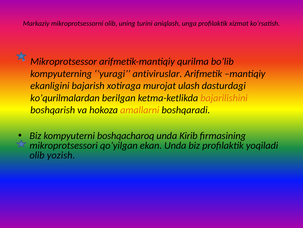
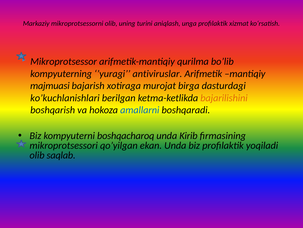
ekanligini: ekanligini -> majmuasi (50, 86)
ulash: ulash -> birga (189, 86)
ko’qurilmalardan: ko’qurilmalardan -> ko’kuchlanishlari (65, 98)
amallarni colour: orange -> blue (140, 110)
yozish: yozish -> saqlab (61, 155)
